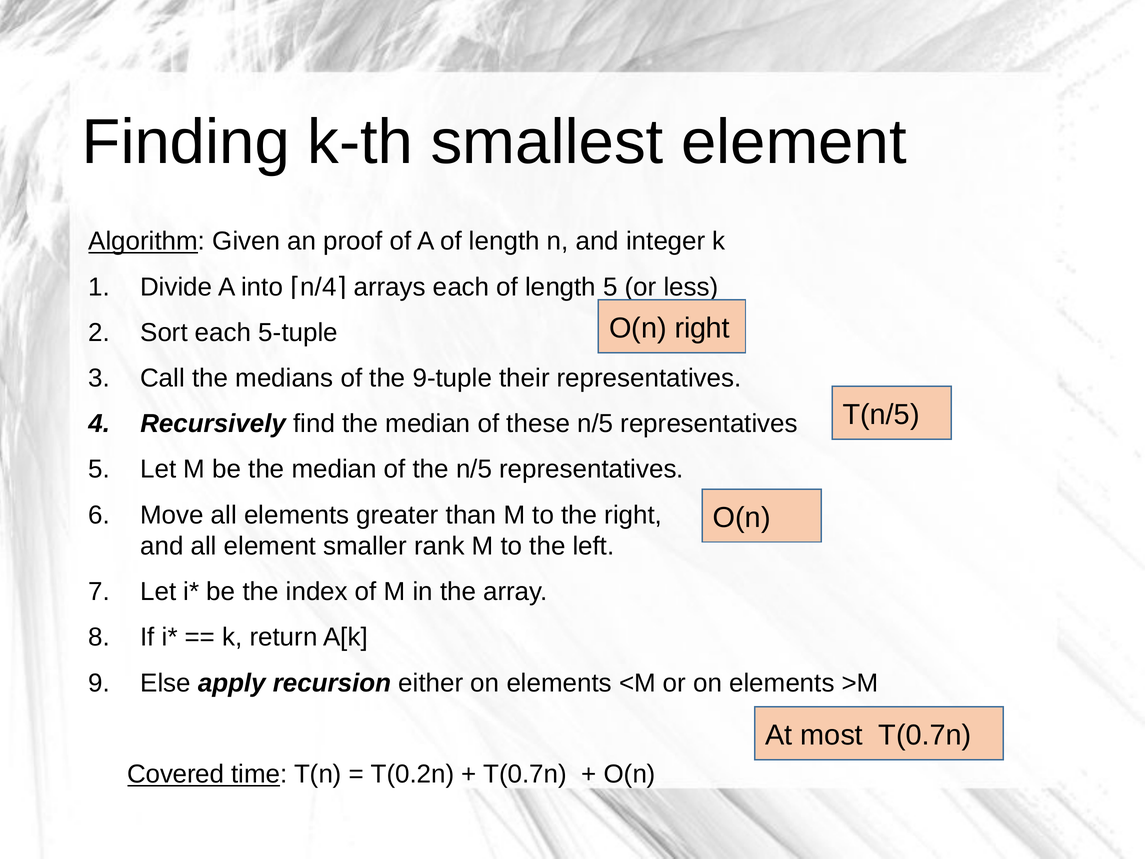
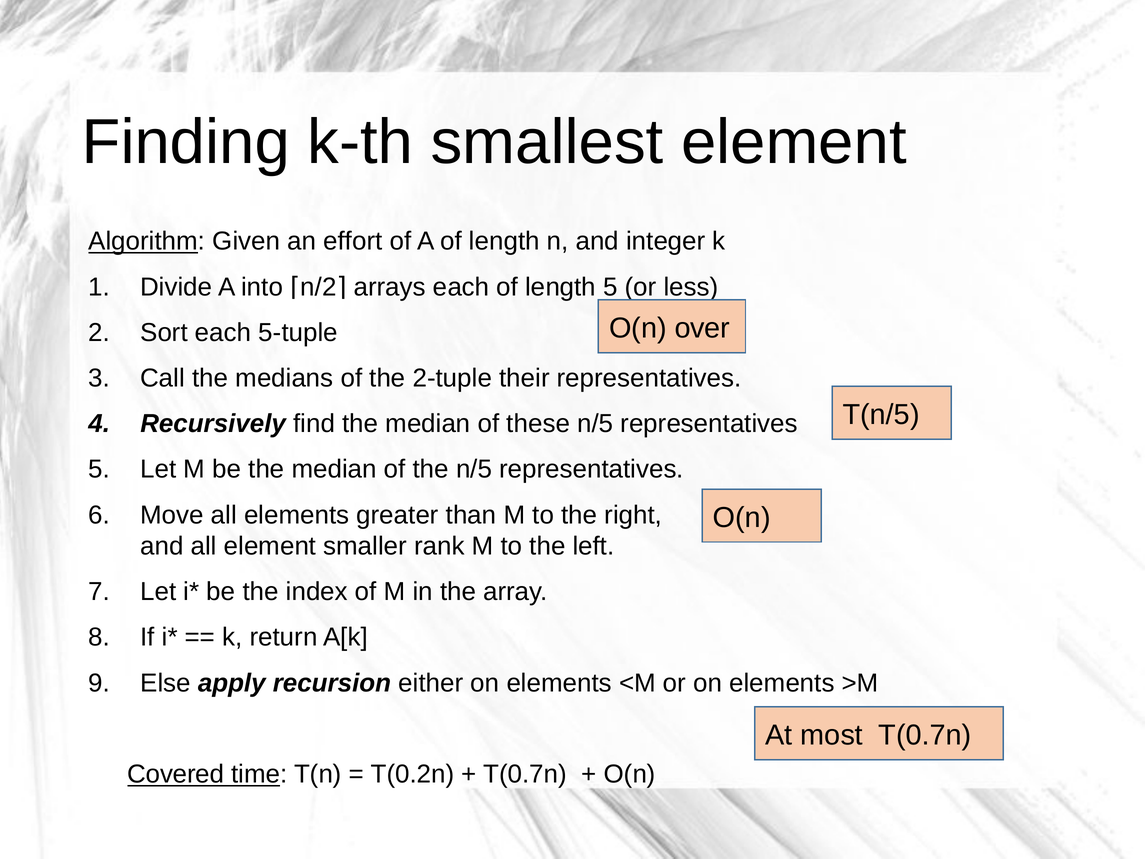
proof: proof -> effort (353, 241)
n/4: n/4 -> n/2 (318, 287)
O(n right: right -> over (702, 328)
9-tuple: 9-tuple -> 2-tuple (452, 378)
